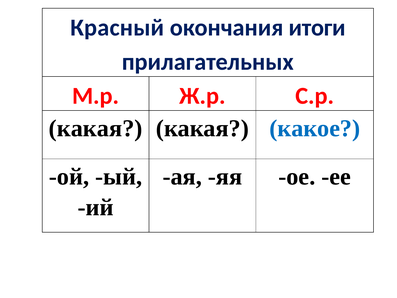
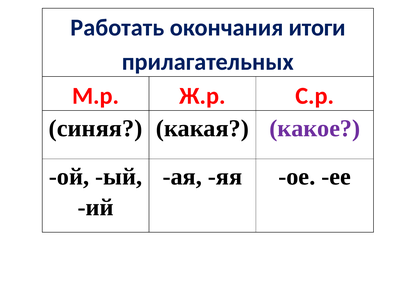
Красный: Красный -> Работать (117, 28)
какая: какая -> синяя (96, 128)
какое colour: blue -> purple (315, 128)
